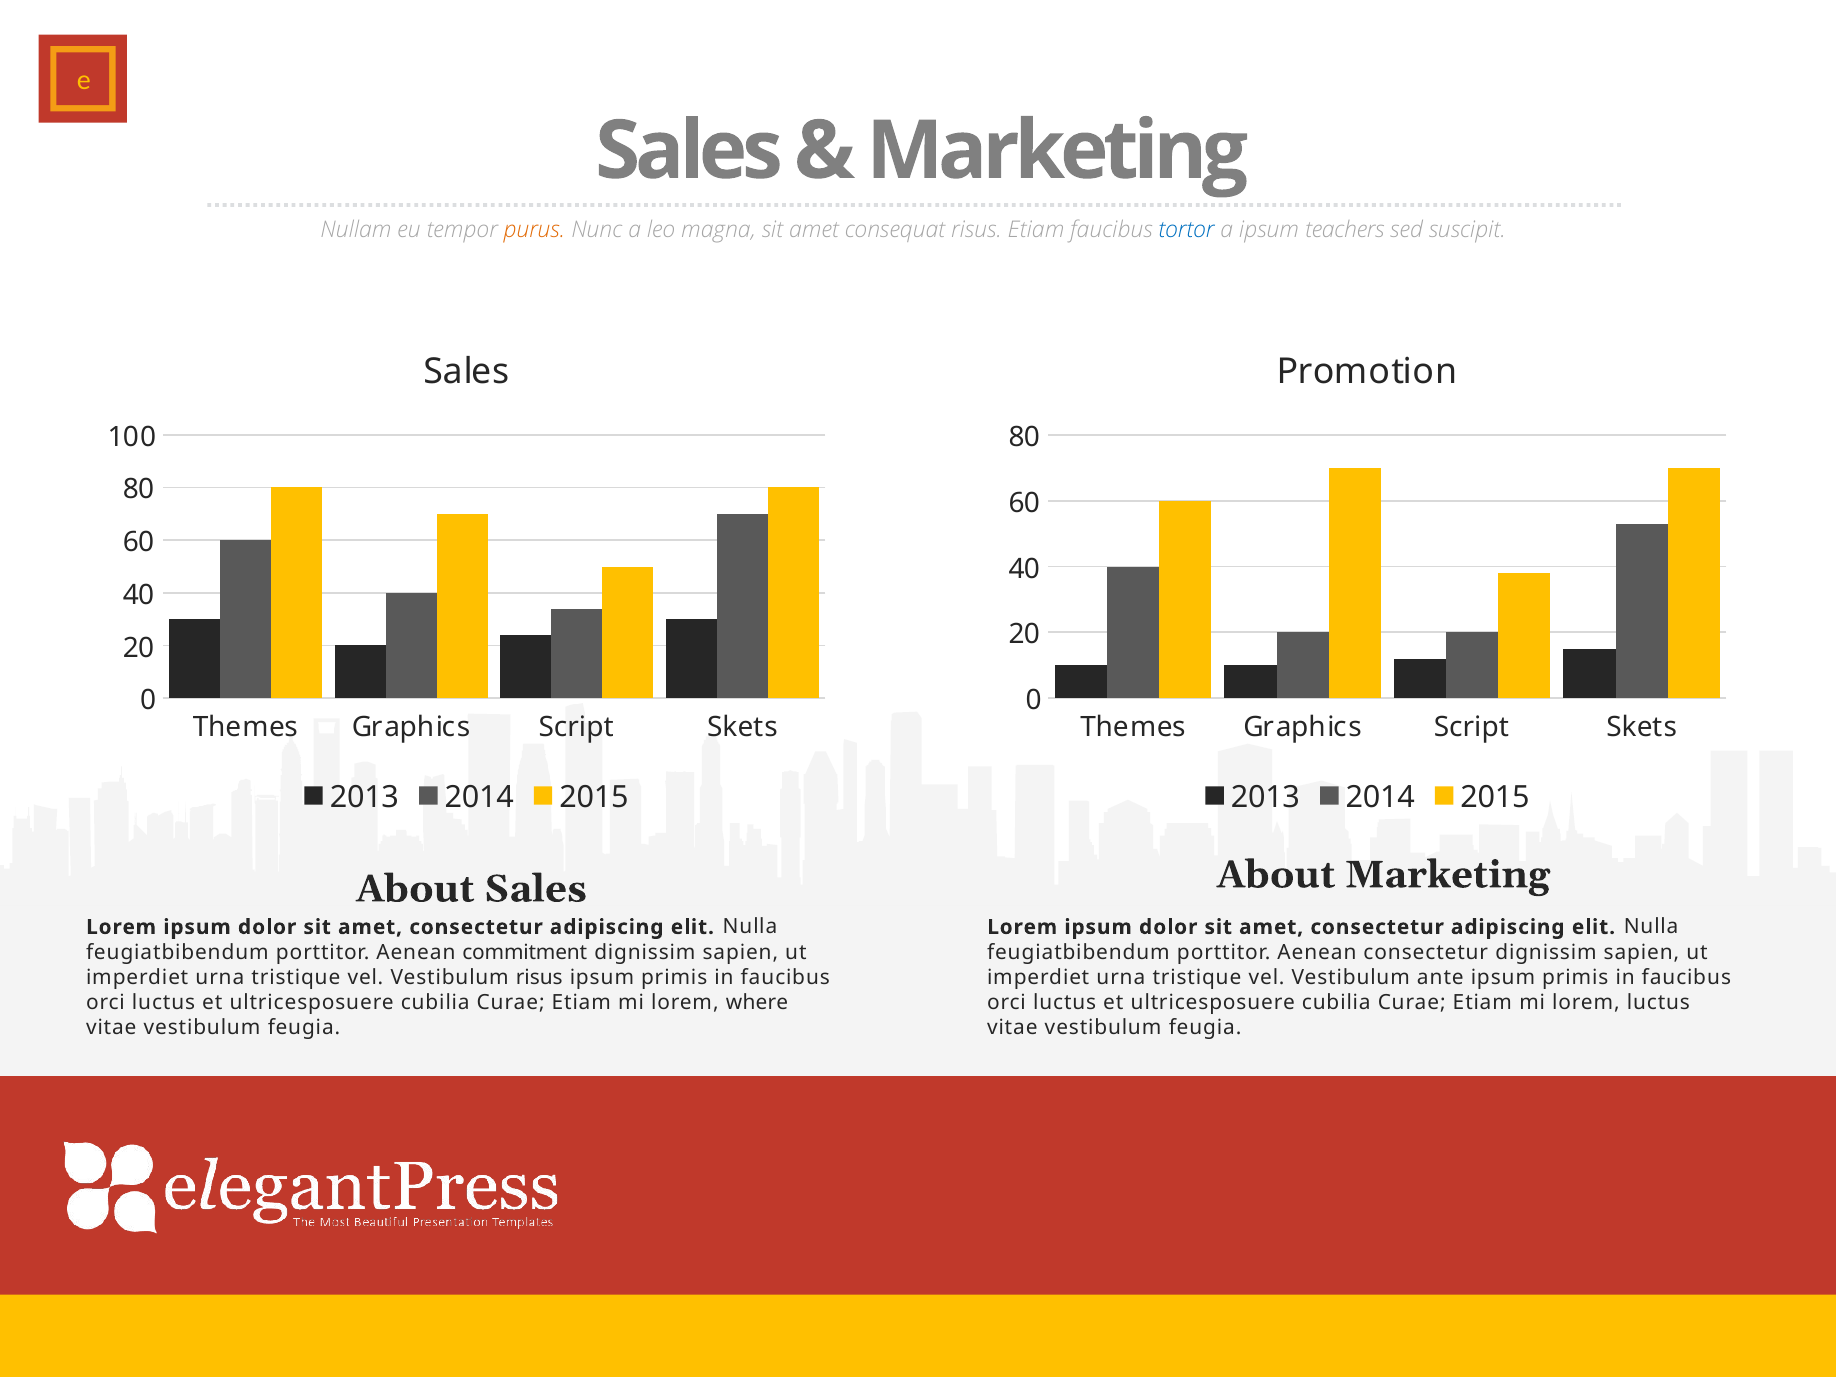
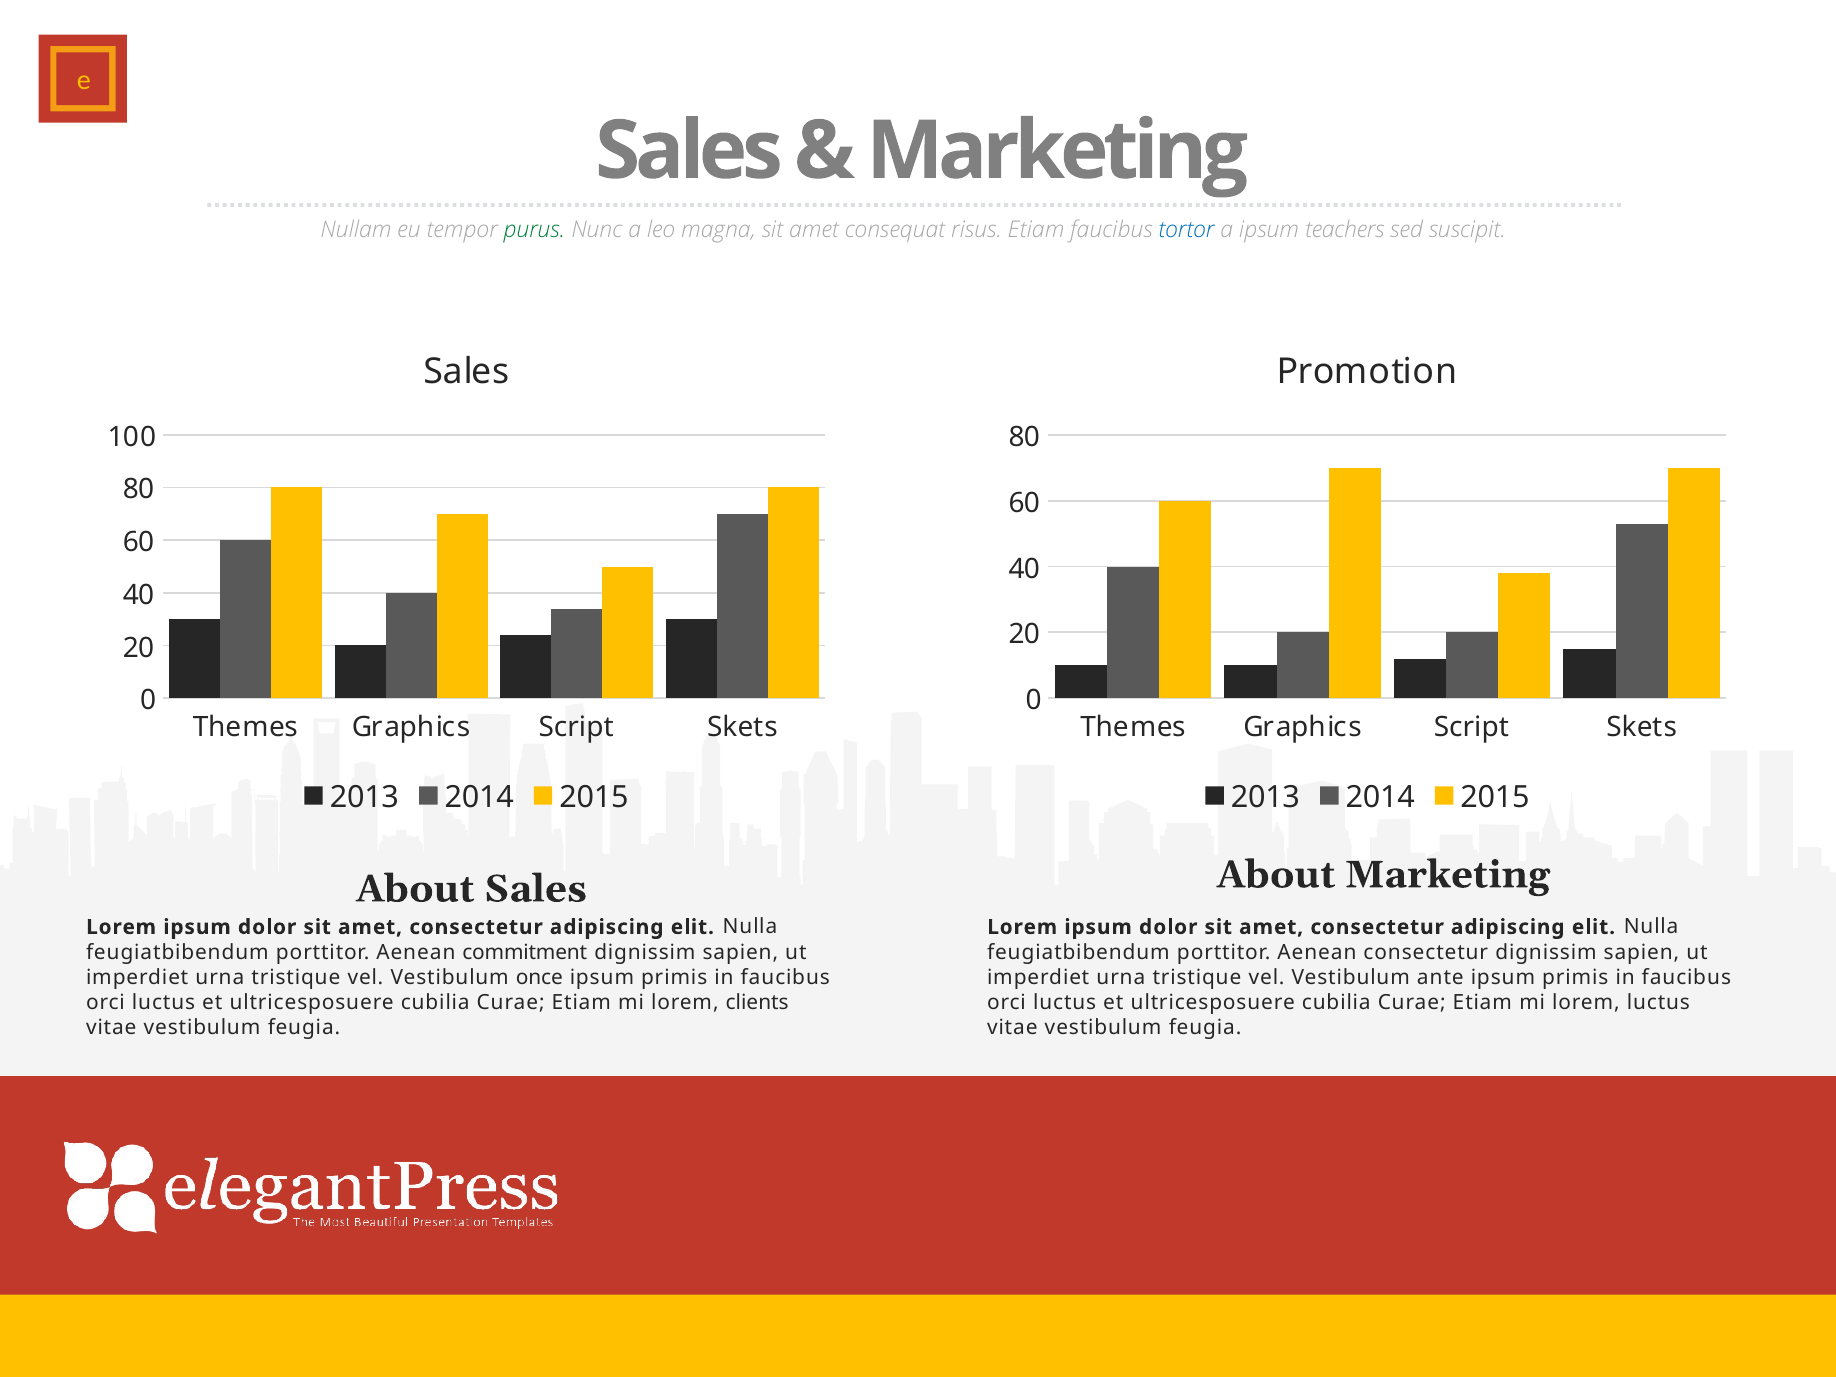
purus colour: orange -> green (534, 230)
Vestibulum risus: risus -> once (539, 978)
where: where -> clients (757, 1003)
